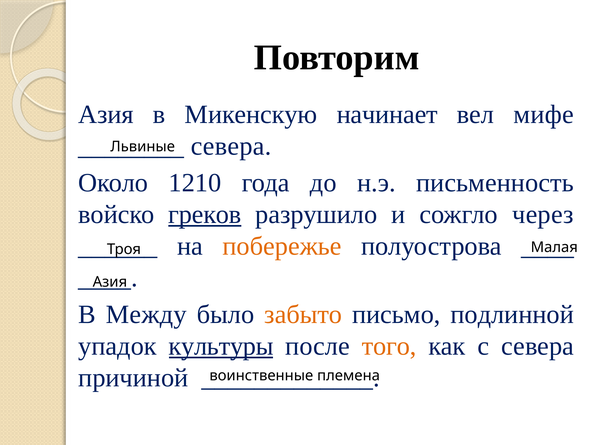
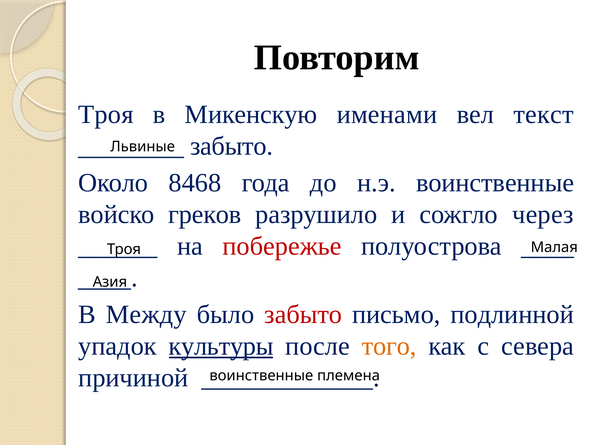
Азия: Азия -> Троя (106, 115)
начинает: начинает -> именами (387, 115)
мифе: мифе -> текст (544, 115)
севера: севера -> забыто (232, 146)
1210: 1210 -> 8468 (195, 183)
н.э письменность: письменность -> воинственные (495, 183)
греков underline: present -> none (205, 215)
побережье colour: orange -> red (282, 246)
забыто colour: orange -> red (303, 315)
